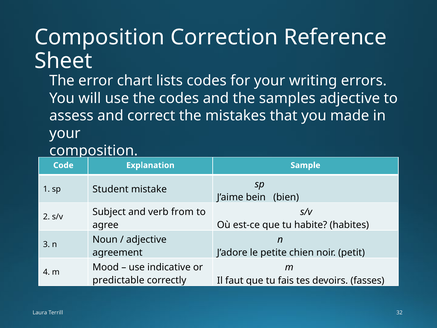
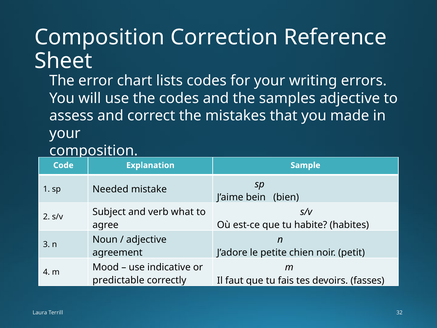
Student: Student -> Needed (110, 189)
from: from -> what (182, 212)
